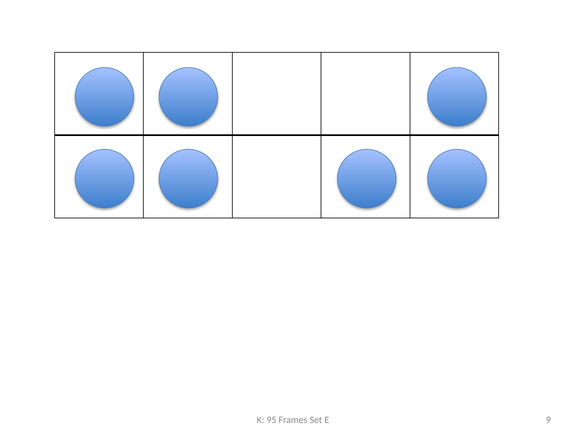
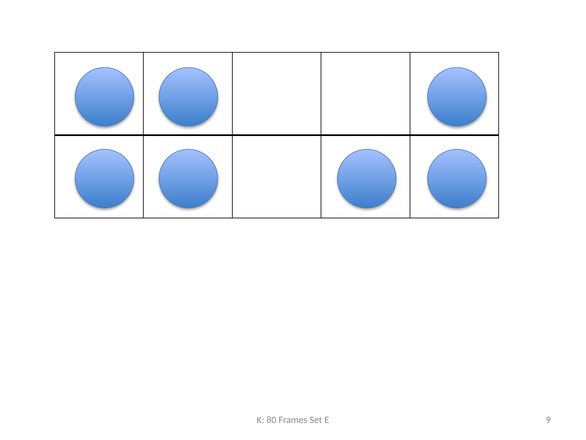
95: 95 -> 80 (271, 420)
